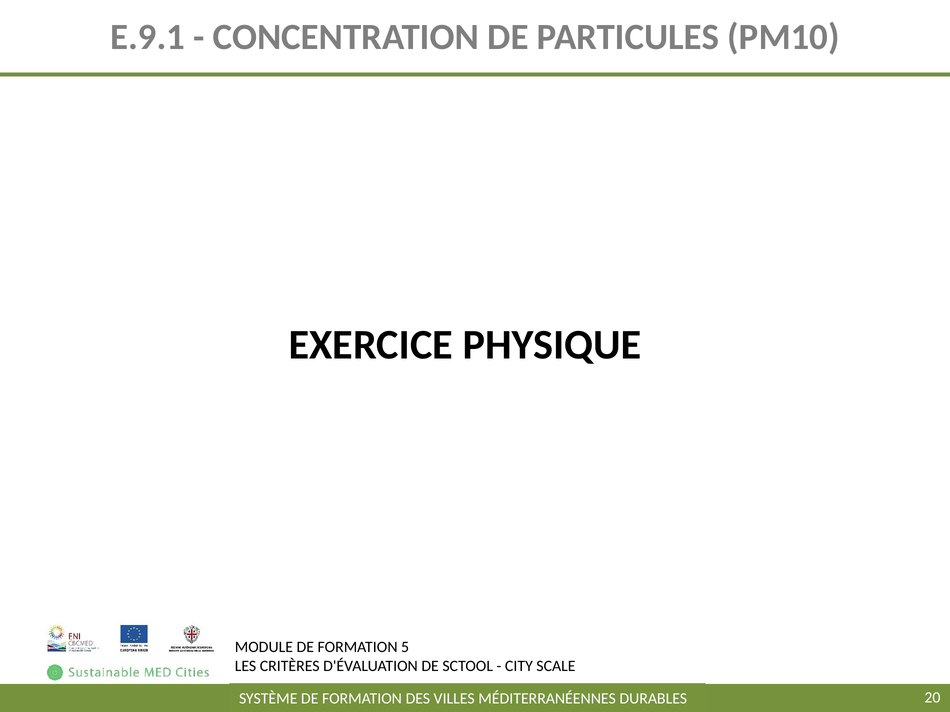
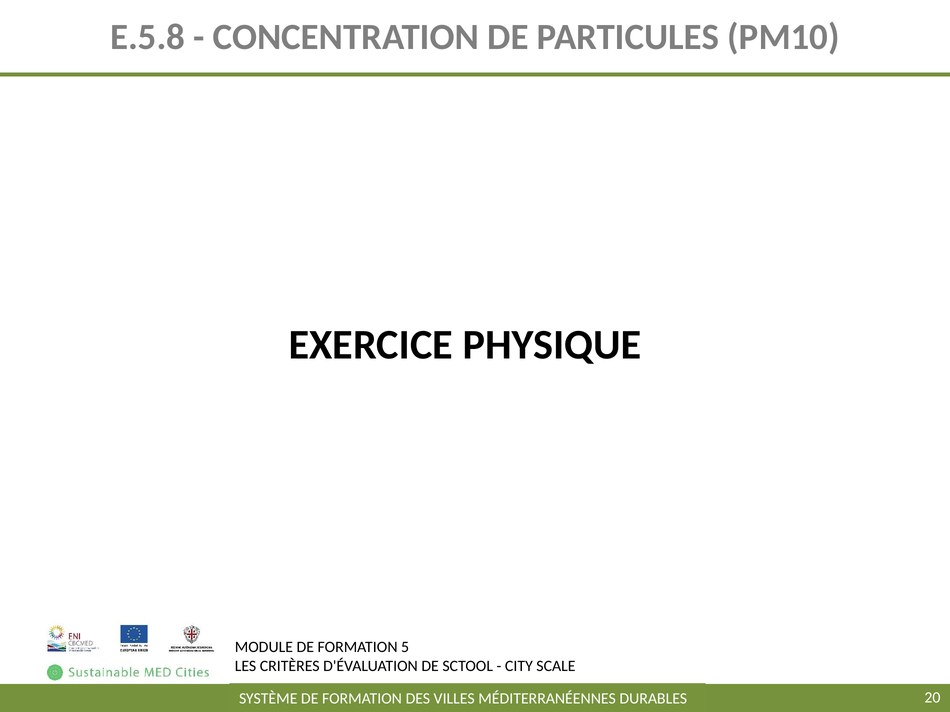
E.9.1: E.9.1 -> E.5.8 (148, 37)
